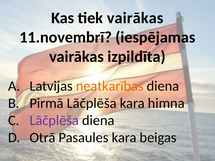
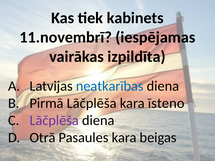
tiek vairākas: vairākas -> kabinets (135, 18)
neatkarības colour: orange -> blue (110, 86)
himna: himna -> īsteno (166, 103)
